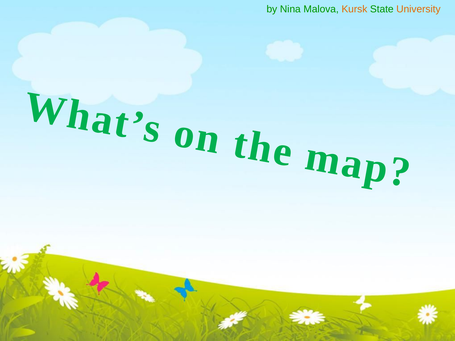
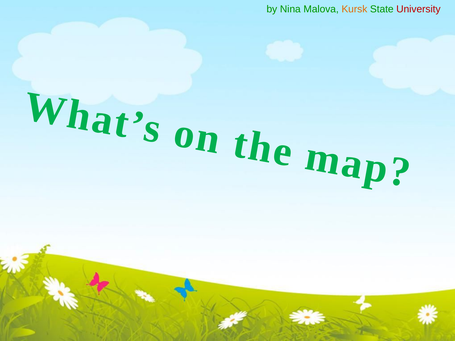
University colour: orange -> red (418, 9)
